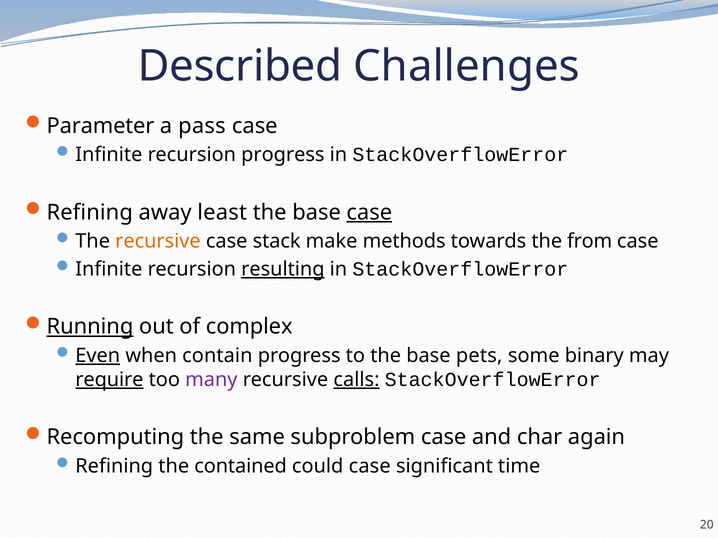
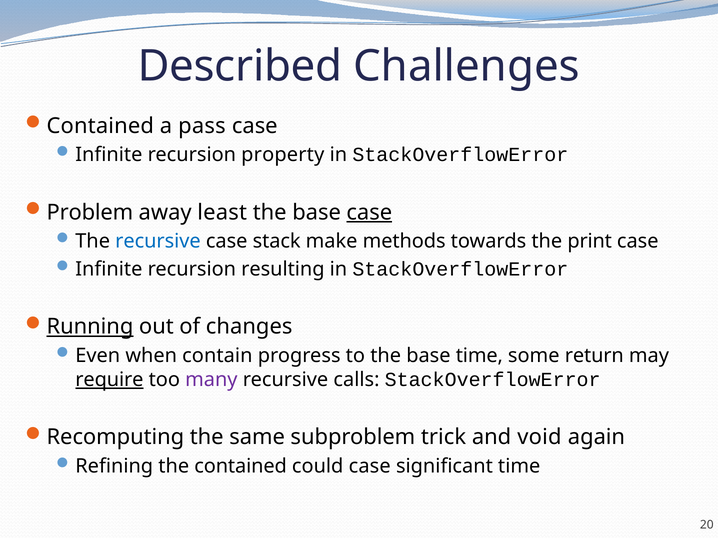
Parameter: Parameter -> Contained (100, 126)
recursion progress: progress -> property (283, 155)
Refining: Refining -> Problem (90, 213)
recursive colour: orange -> blue (158, 242)
from: from -> print (590, 242)
resulting underline: present -> none (283, 269)
complex: complex -> changes (249, 327)
Even underline: present -> none (98, 356)
base pets: pets -> time (479, 356)
binary: binary -> return (594, 356)
calls underline: present -> none (356, 380)
subproblem case: case -> trick (444, 438)
char: char -> void (539, 438)
